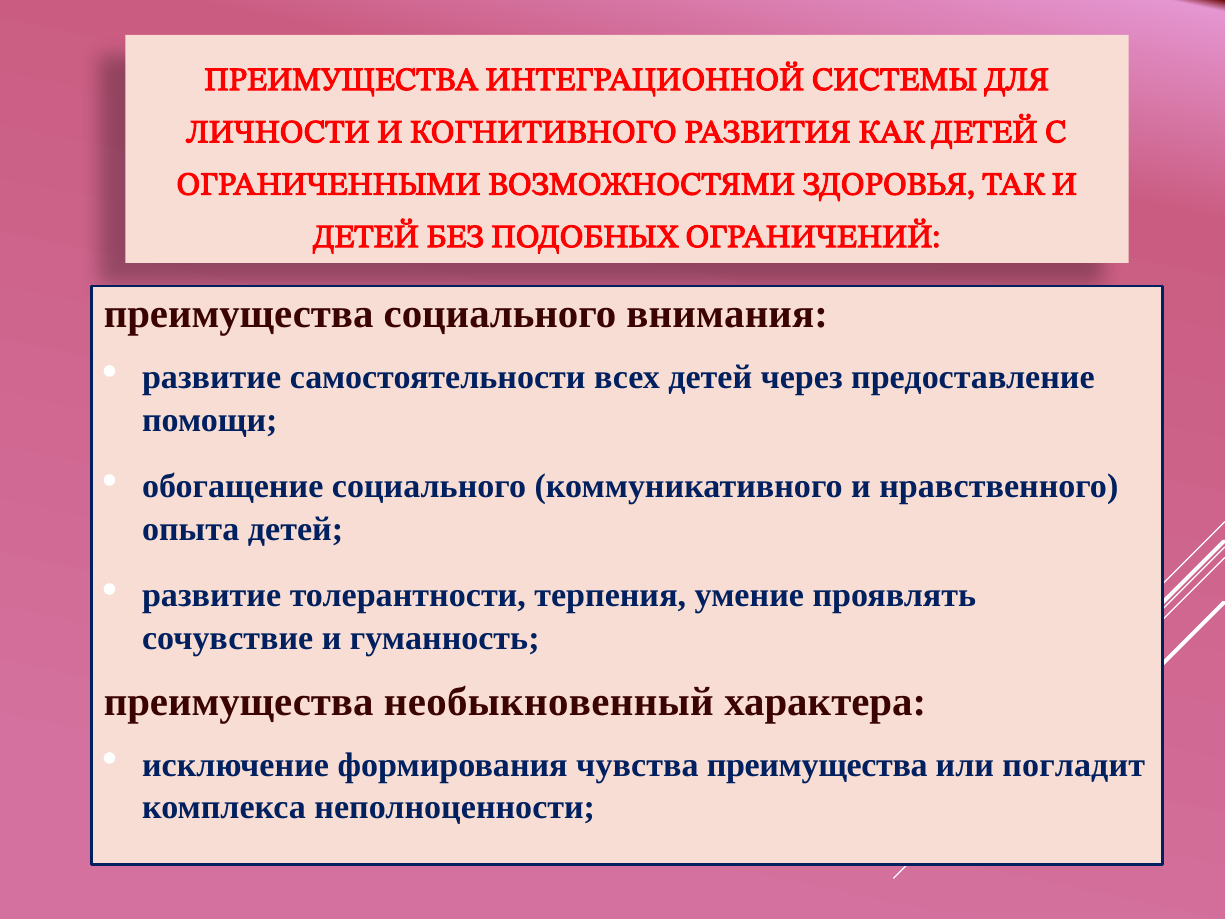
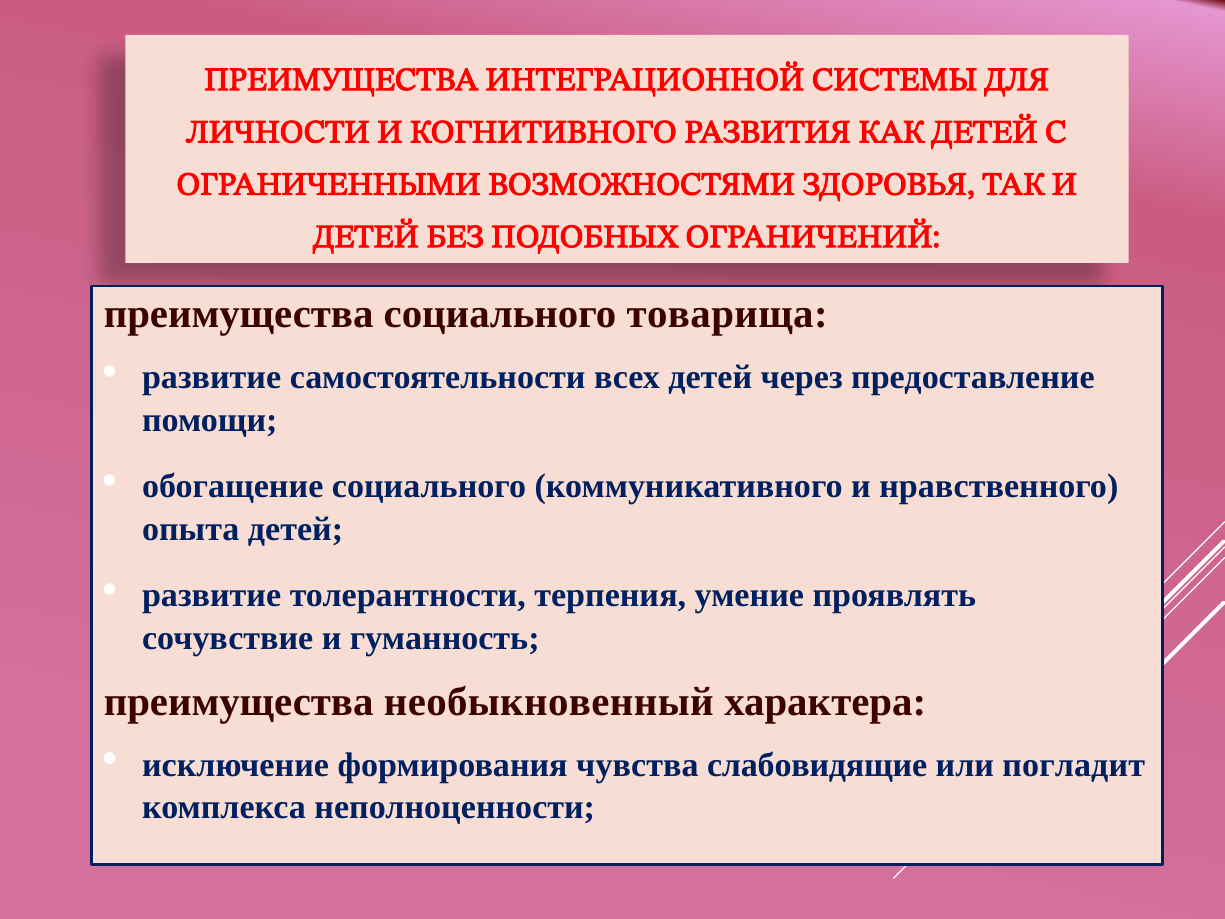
внимания: внимания -> товарища (727, 314)
чувства преимущества: преимущества -> слабовидящие (817, 765)
